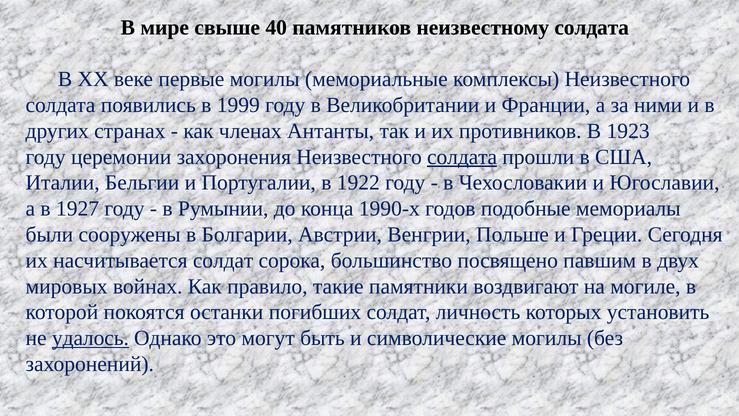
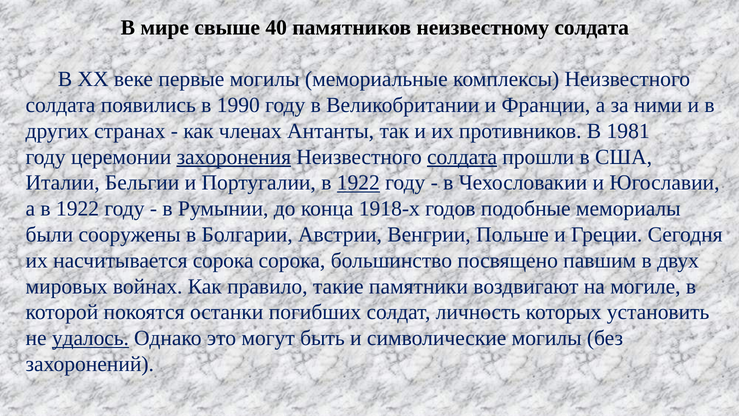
1999: 1999 -> 1990 (238, 105)
1923: 1923 -> 1981 (628, 131)
захоронения underline: none -> present (234, 157)
1922 underline: none -> present (358, 183)
а в 1927: 1927 -> 1922 (78, 209)
1990-х: 1990-х -> 1918-х (389, 209)
насчитывается солдат: солдат -> сорока (223, 260)
